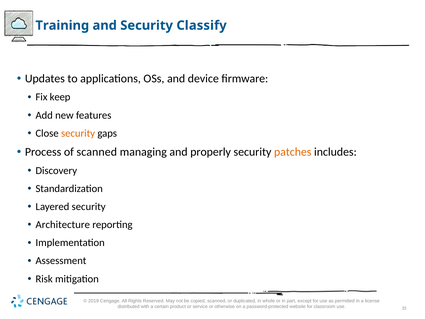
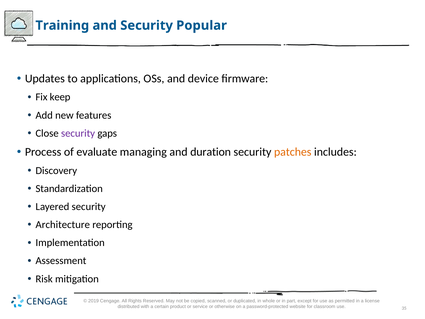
Classify: Classify -> Popular (202, 25)
security colour: orange -> purple (78, 133)
of scanned: scanned -> evaluate (97, 152)
properly: properly -> duration (211, 152)
